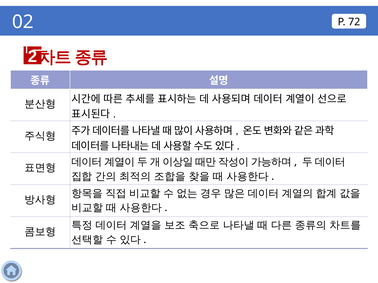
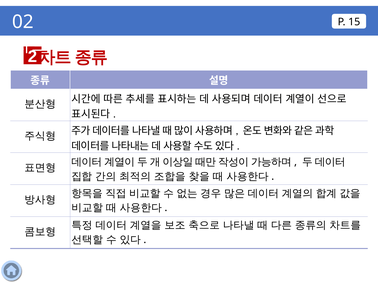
72: 72 -> 15 (354, 22)
